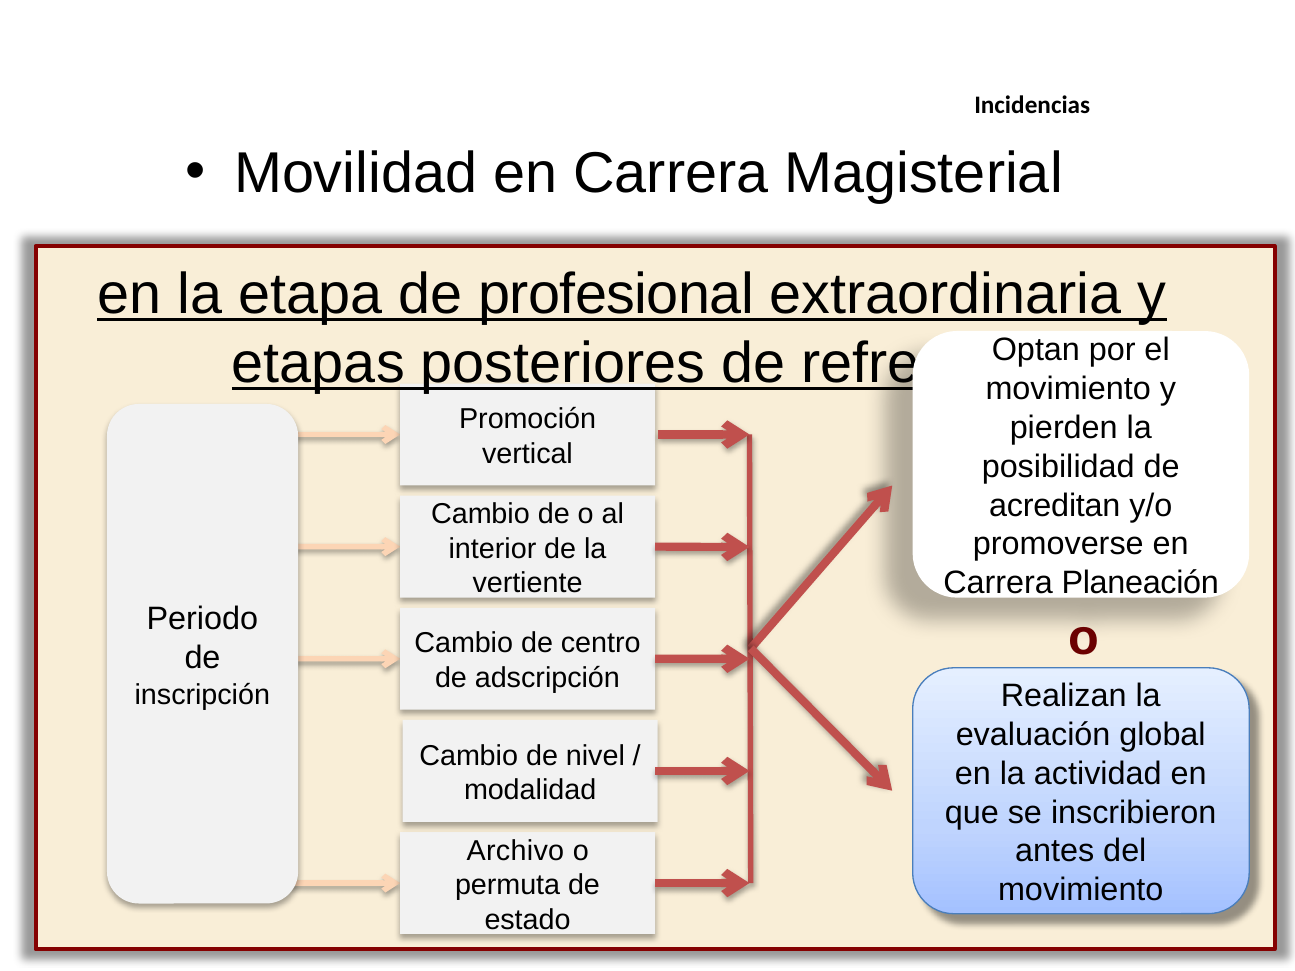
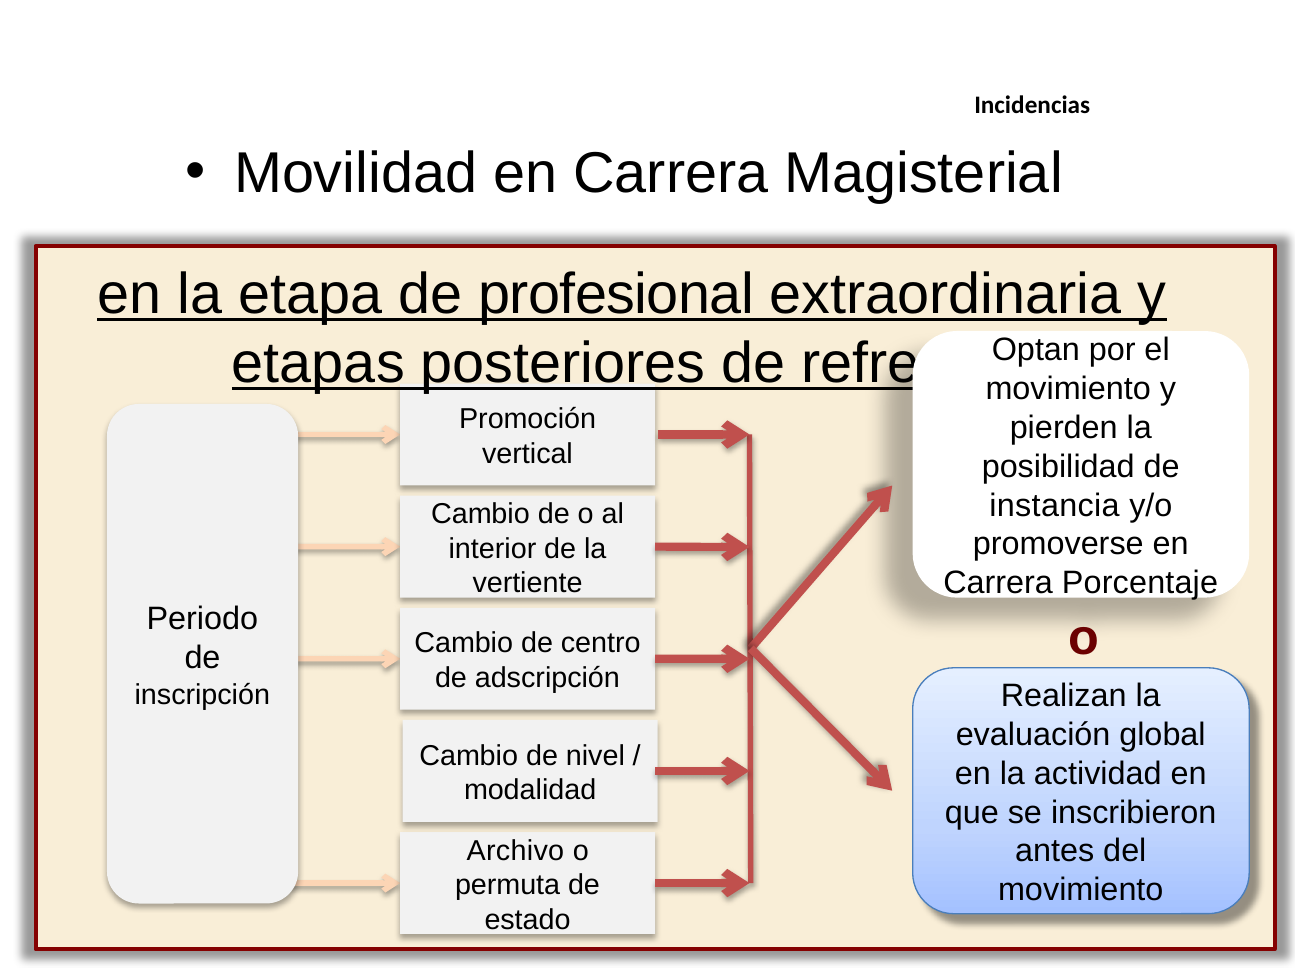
acreditan: acreditan -> instancia (1055, 506)
Planeación: Planeación -> Porcentaje (1140, 583)
